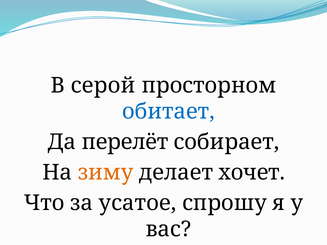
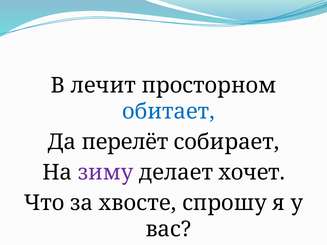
серой: серой -> лечит (103, 85)
зиму colour: orange -> purple (106, 173)
усатое: усатое -> хвосте (138, 203)
